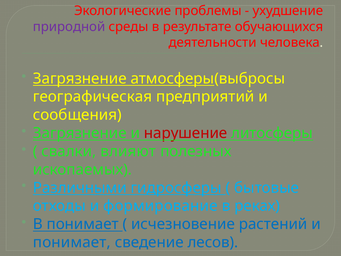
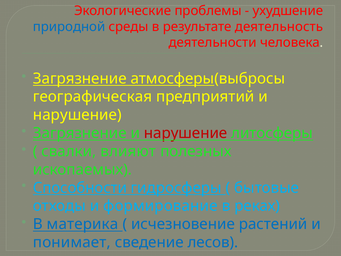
природной colour: purple -> blue (69, 27)
обучающихся: обучающихся -> деятельность (279, 27)
сообщения: сообщения -> нарушение (77, 115)
Различными: Различными -> Способности (80, 188)
В понимает: понимает -> материка (83, 224)
